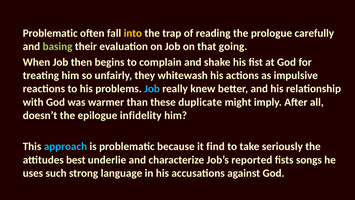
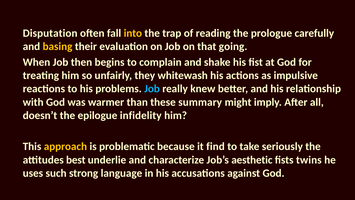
Problematic: Problematic -> Disputation (50, 33)
basing colour: light green -> yellow (58, 46)
duplicate: duplicate -> summary (200, 102)
approach colour: light blue -> yellow (65, 146)
reported: reported -> aesthetic (252, 160)
songs: songs -> twins (309, 160)
